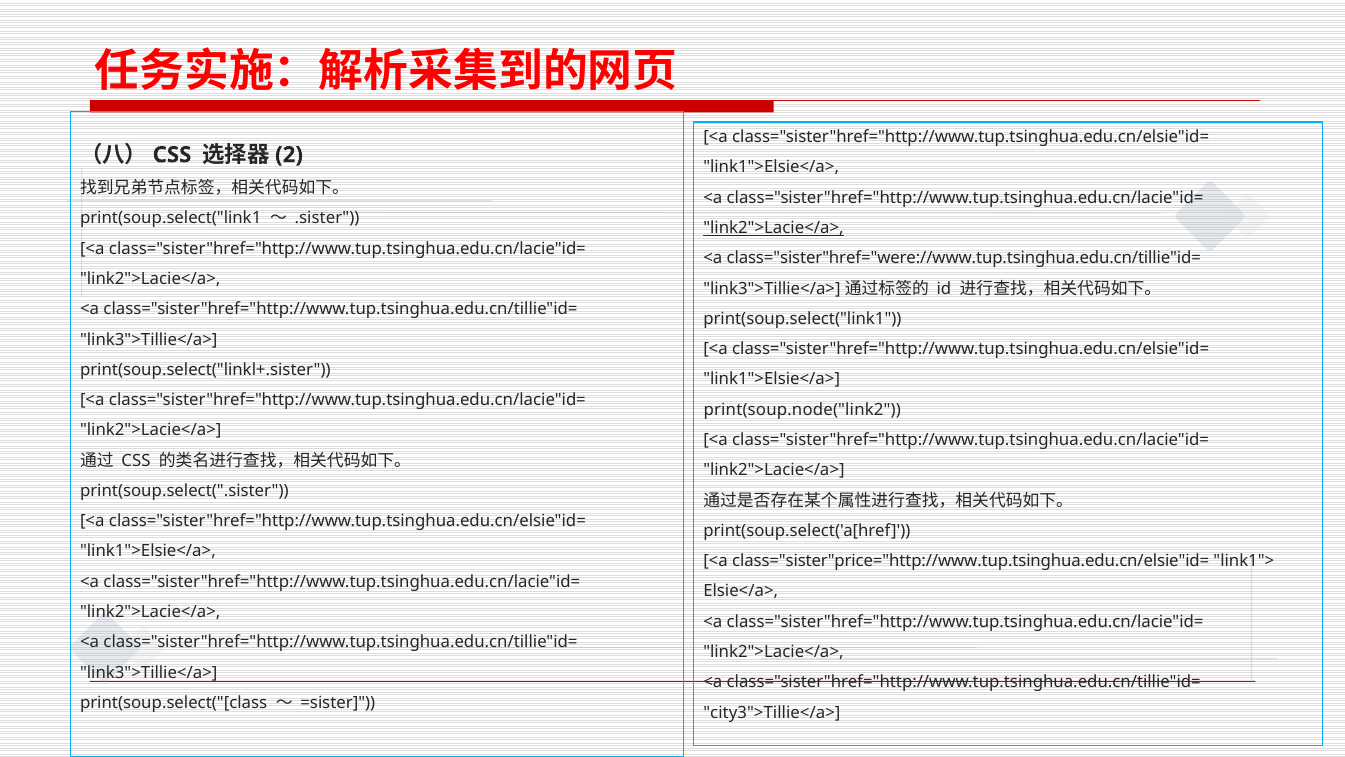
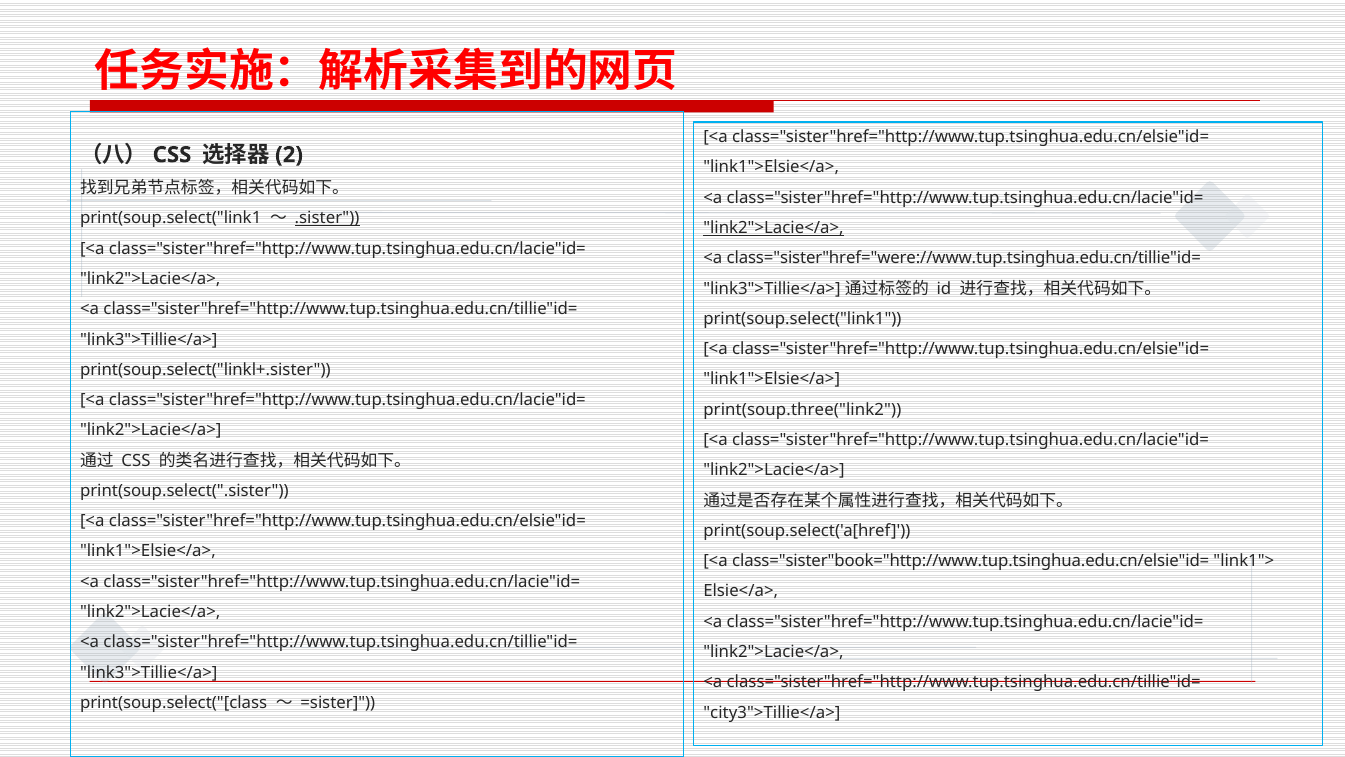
.sister underline: none -> present (327, 218)
print(soup.node("link2: print(soup.node("link2 -> print(soup.three("link2 (802, 409)
class="sister"price="http://www.tup.tsinghua.edu.cn/elsie"id=: class="sister"price="http://www.tup.tsinghua.edu.cn/elsie"id= -> class="sister"book="http://www.tup.tsinghua.edu.cn/elsie"id= (971, 561)
